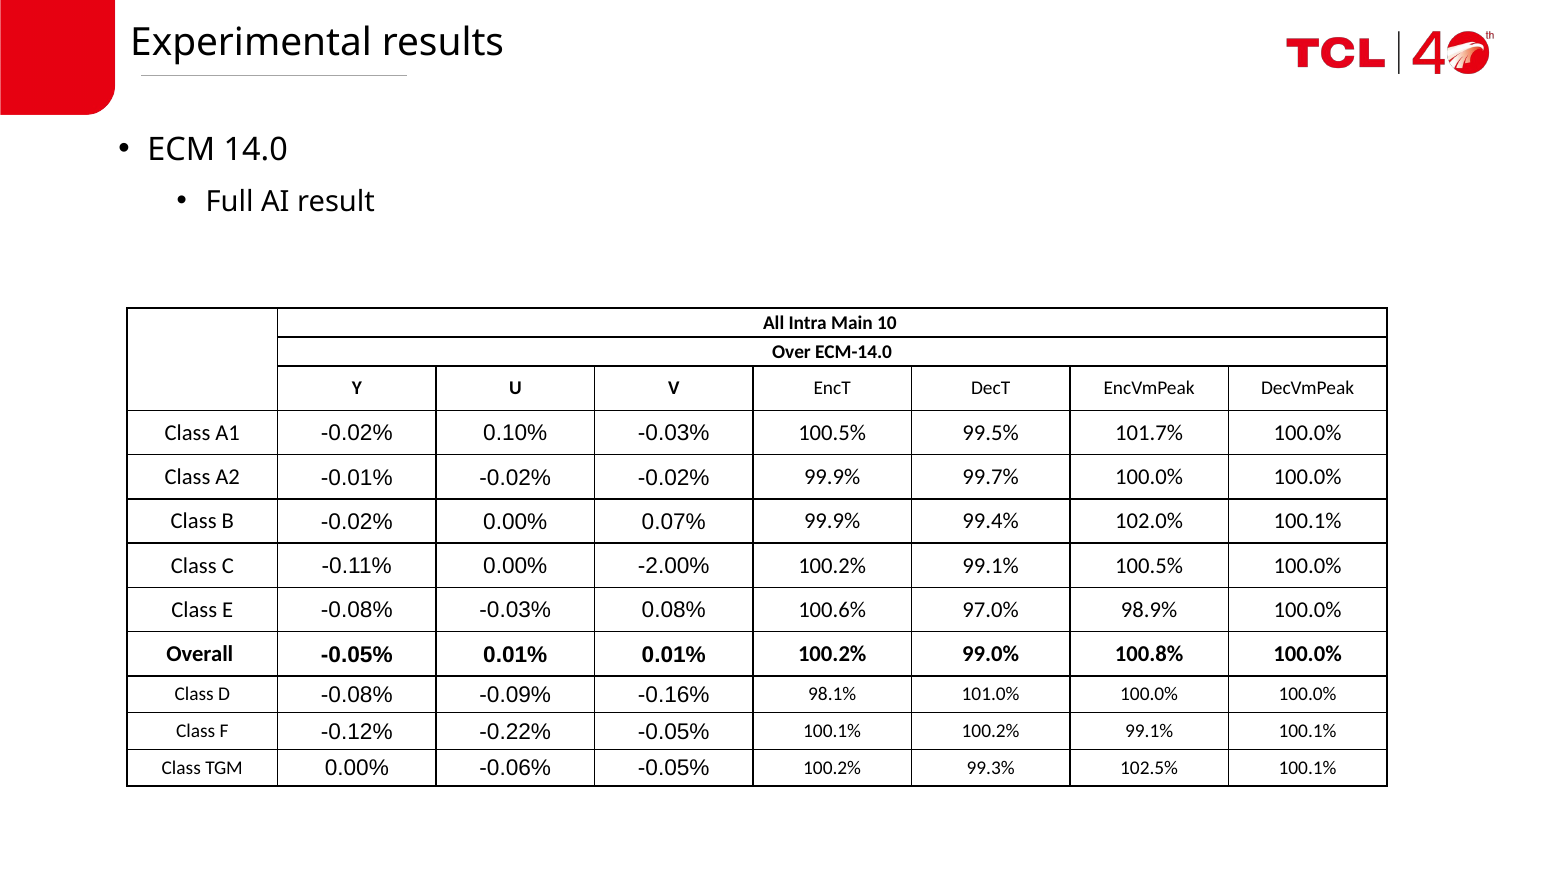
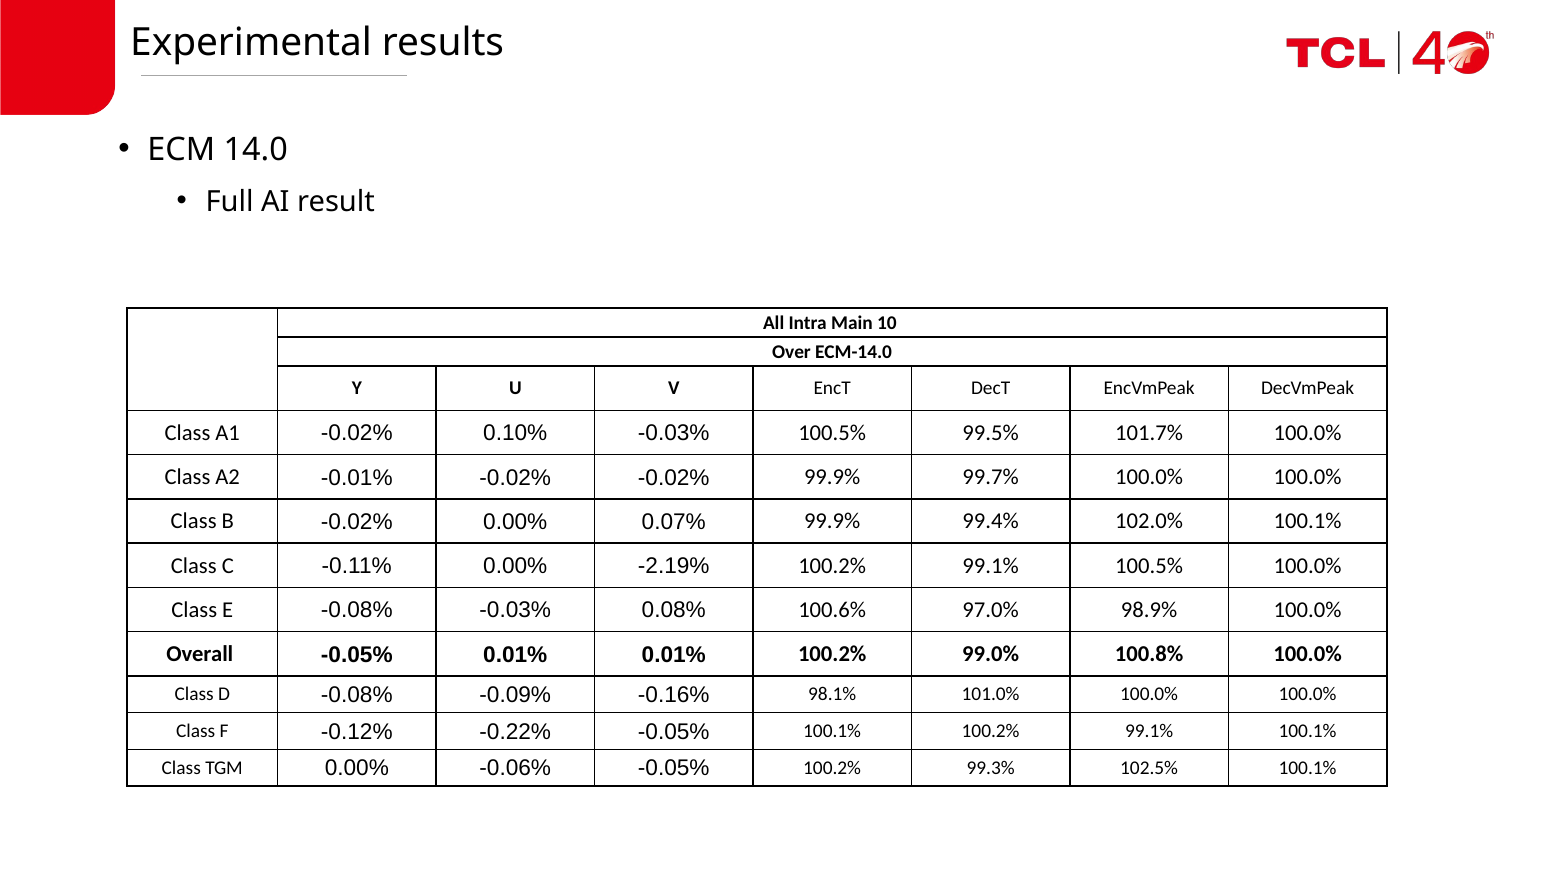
-2.00%: -2.00% -> -2.19% (674, 566)
